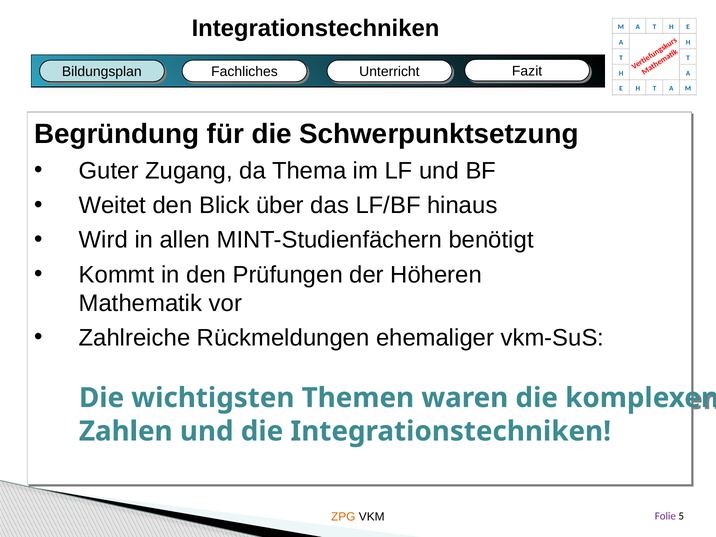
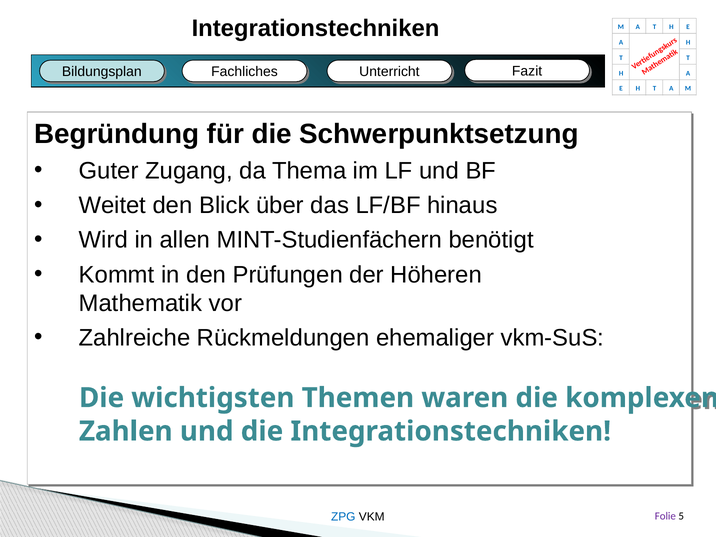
ZPG colour: orange -> blue (343, 517)
